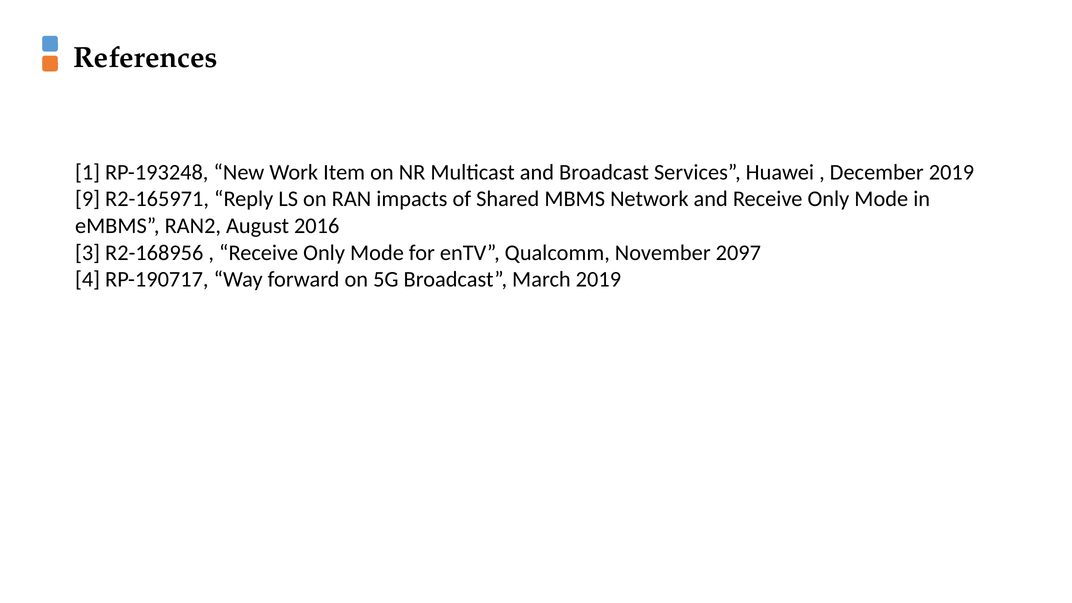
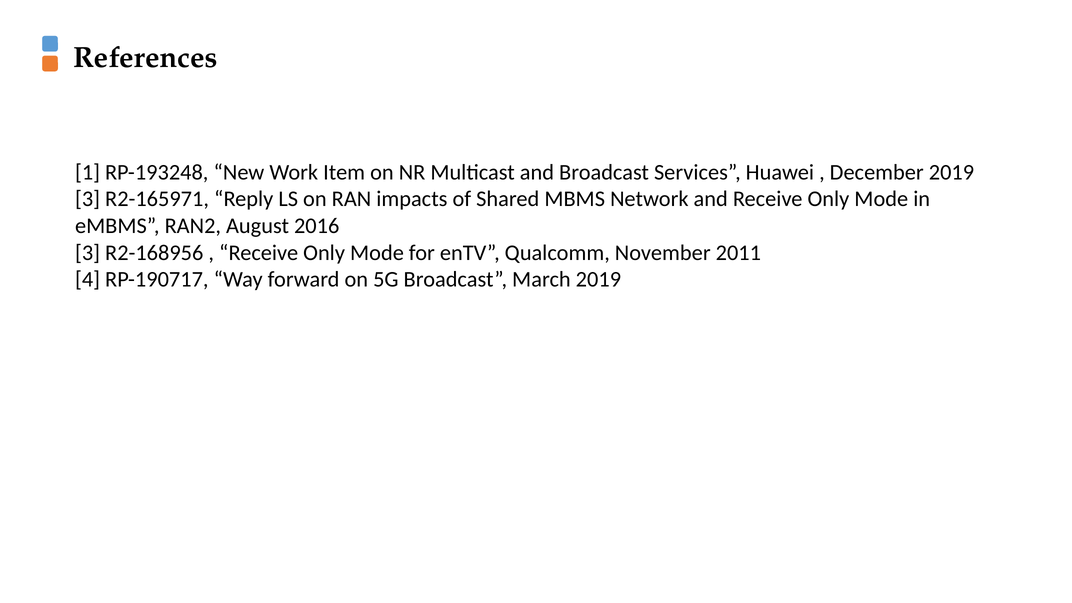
9: 9 -> 3 (88, 199)
2097: 2097 -> 2011 (738, 253)
